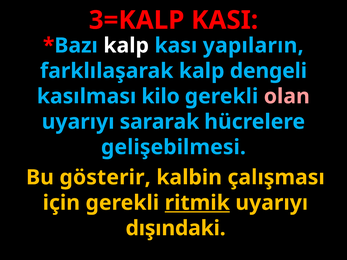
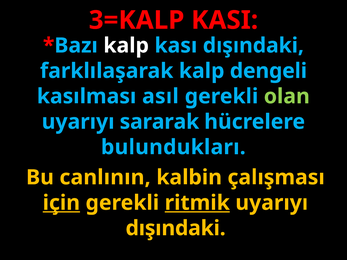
kası yapıların: yapıların -> dışındaki (253, 46)
kilo: kilo -> asıl (160, 96)
olan colour: pink -> light green (287, 96)
gelişebilmesi: gelişebilmesi -> bulundukları (173, 147)
gösterir: gösterir -> canlının (105, 178)
için underline: none -> present (61, 203)
